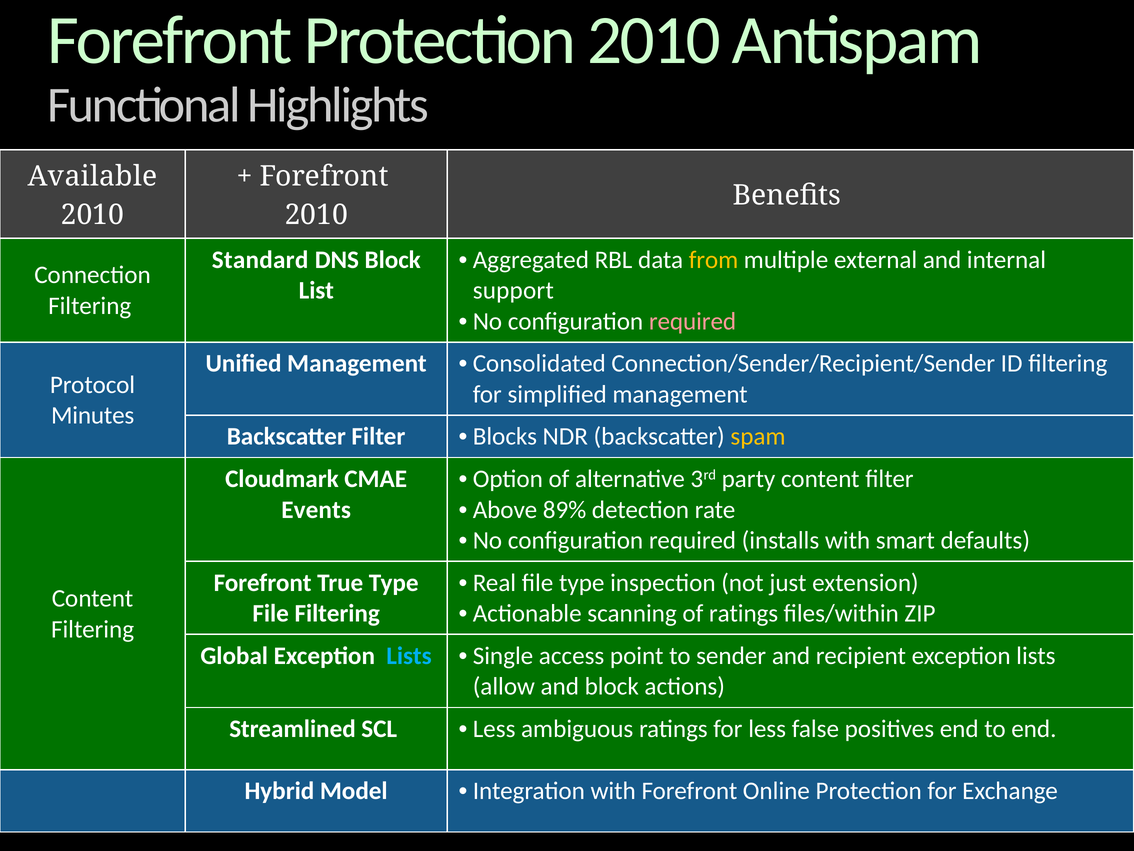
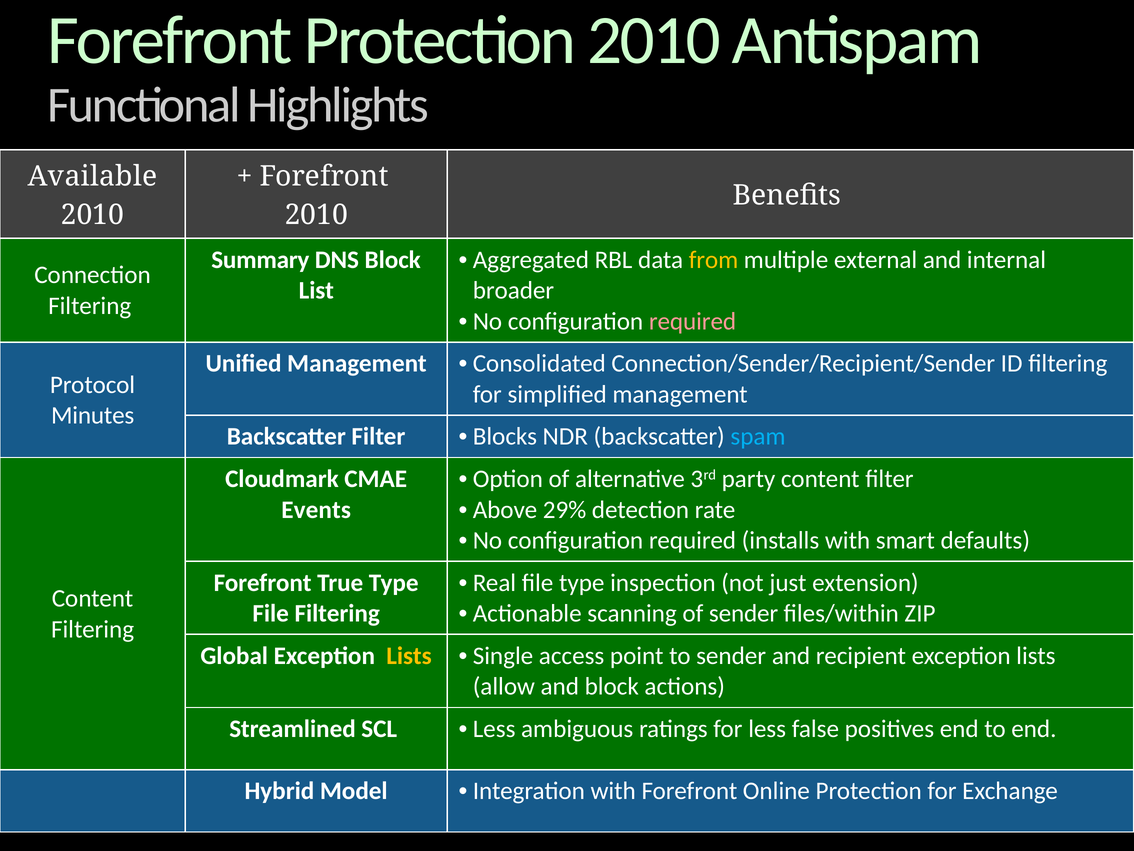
Standard: Standard -> Summary (260, 260)
support: support -> broader (513, 290)
spam colour: yellow -> light blue (758, 436)
89%: 89% -> 29% (565, 509)
of ratings: ratings -> sender (744, 613)
Lists colour: light blue -> yellow (409, 655)
